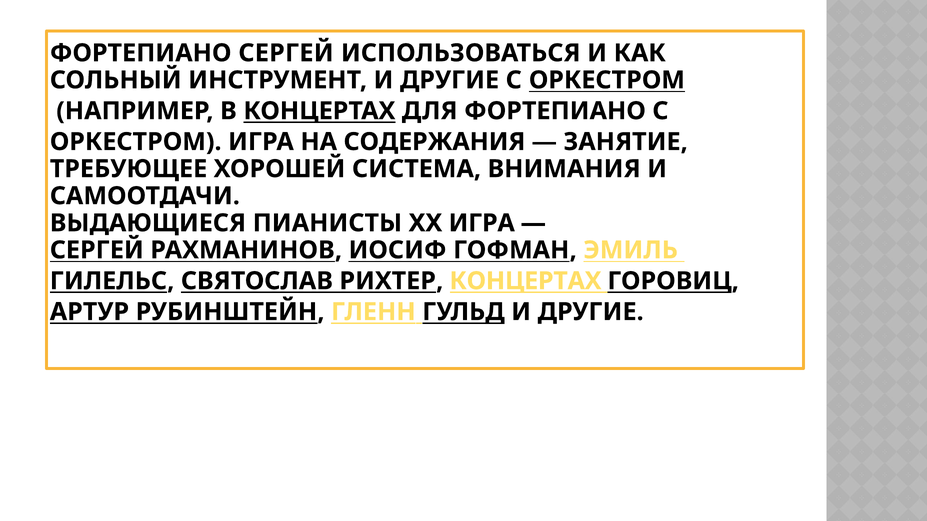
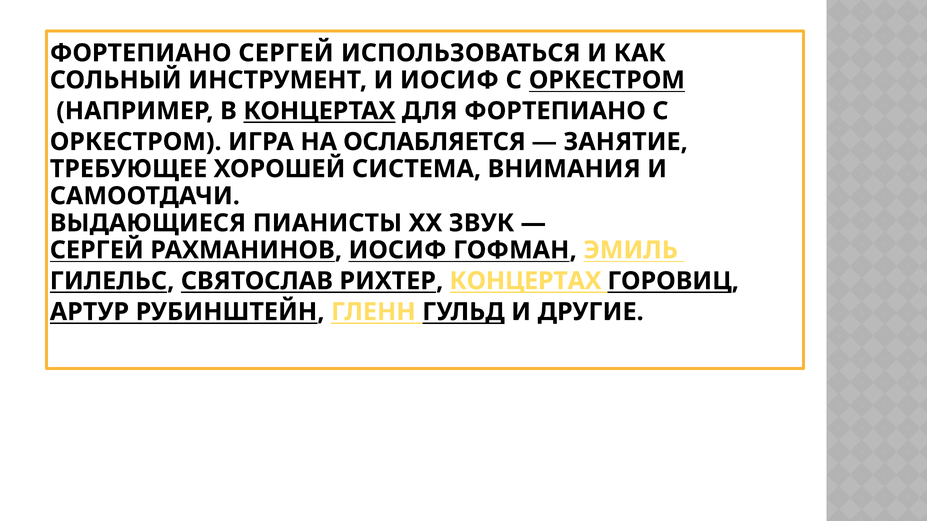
ИНСТРУМЕНТ И ДРУГИЕ: ДРУГИЕ -> ИОСИФ (449, 80)
СОДЕРЖАНИЯ: СОДЕРЖАНИЯ -> ОСЛАБЛЯЕТСЯ (435, 142)
XX ИГРА: ИГРА -> ЗВУК (482, 223)
